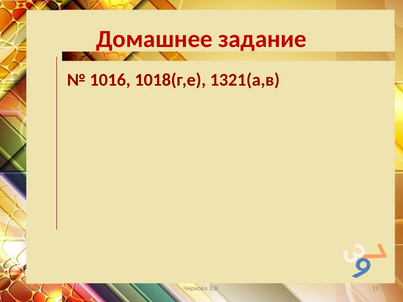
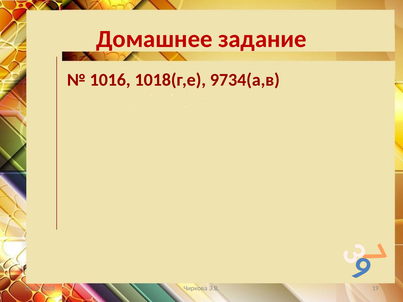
1321(а,в: 1321(а,в -> 9734(а,в (245, 80)
